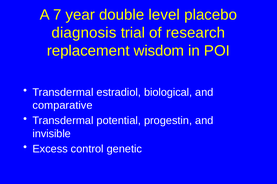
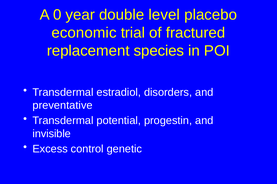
7: 7 -> 0 (57, 15)
diagnosis: diagnosis -> economic (84, 33)
research: research -> fractured (196, 33)
wisdom: wisdom -> species (159, 51)
biological: biological -> disorders (168, 93)
comparative: comparative -> preventative (63, 106)
